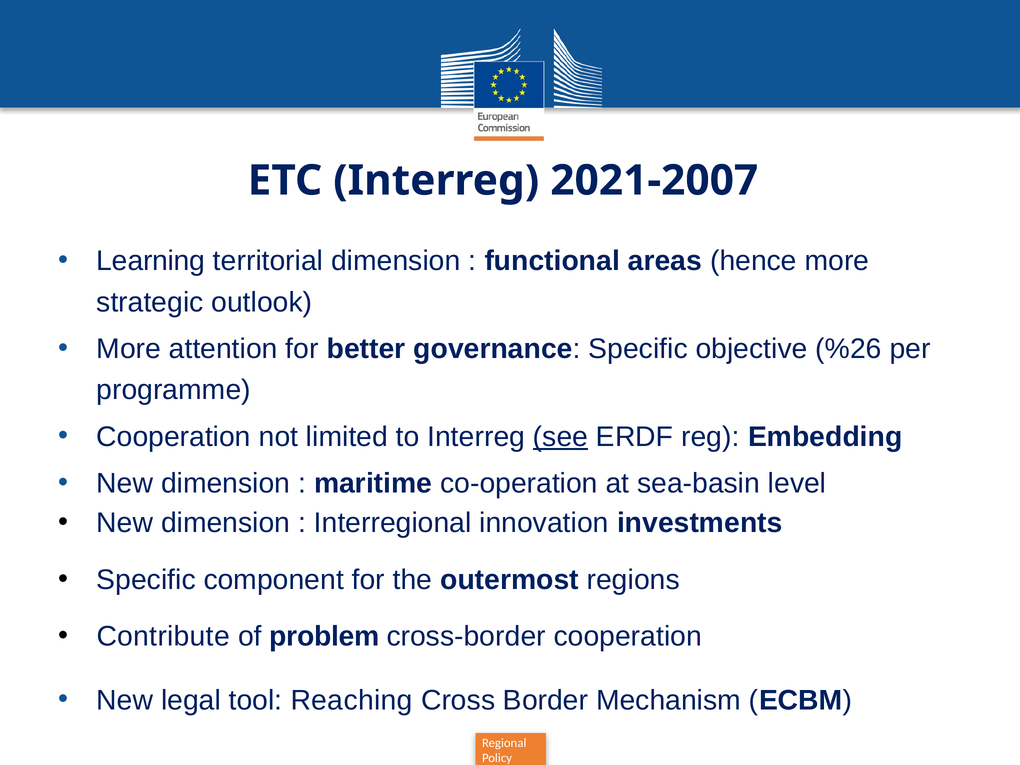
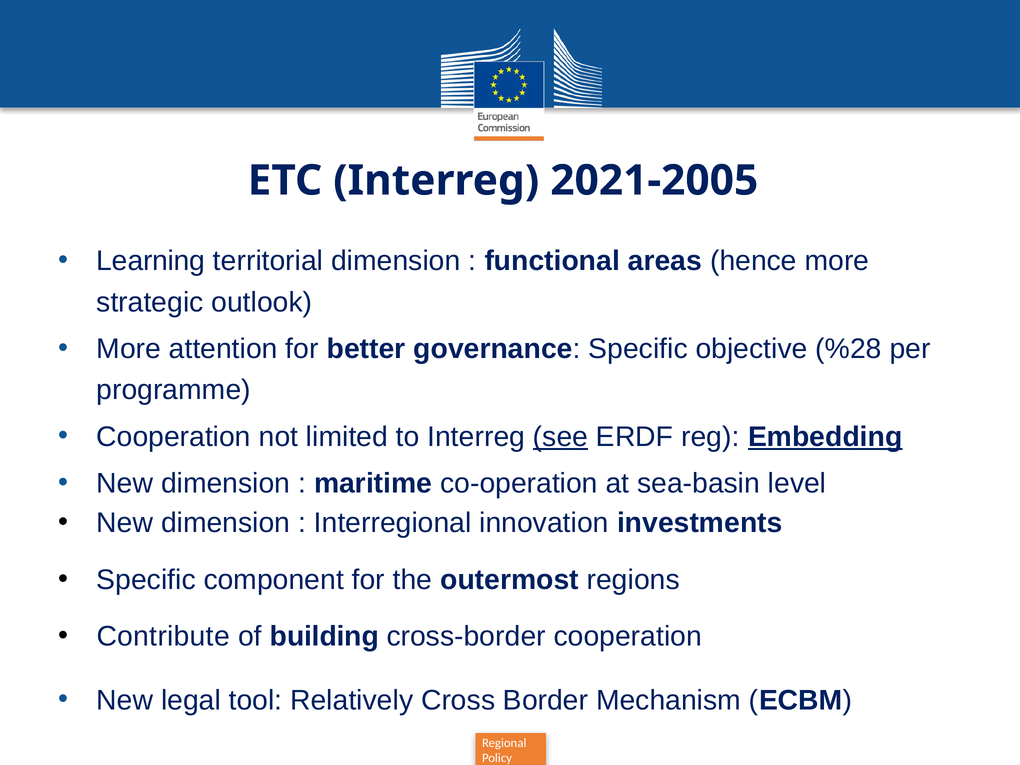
2021-2007: 2021-2007 -> 2021-2005 (654, 181)
%26: %26 -> %28 (849, 349)
Embedding underline: none -> present (825, 437)
problem: problem -> building (324, 636)
Reaching: Reaching -> Relatively (352, 700)
